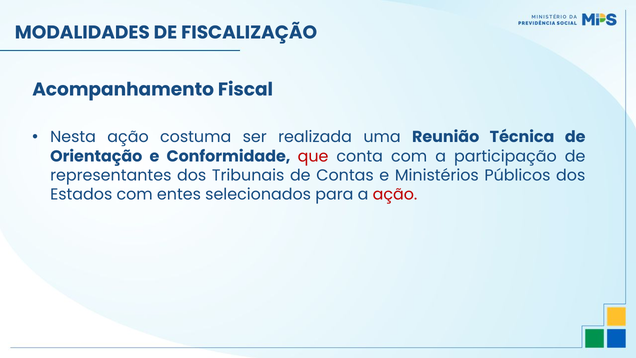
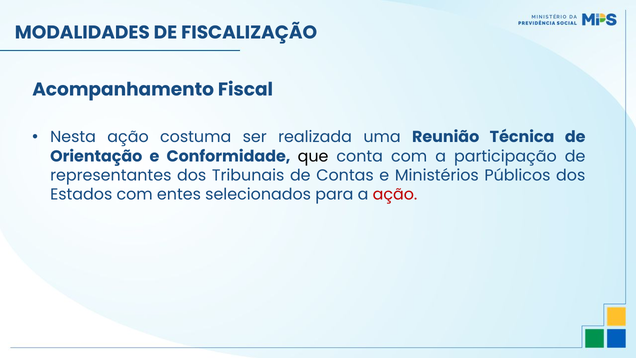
que colour: red -> black (313, 156)
